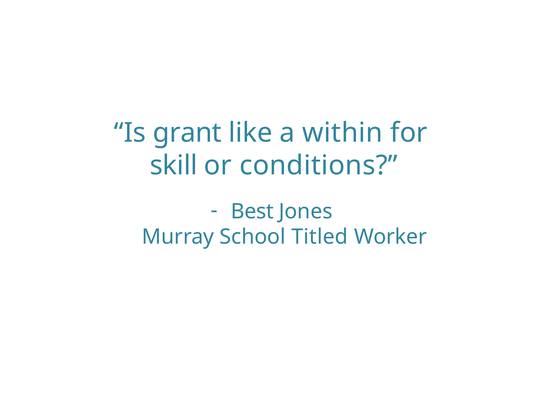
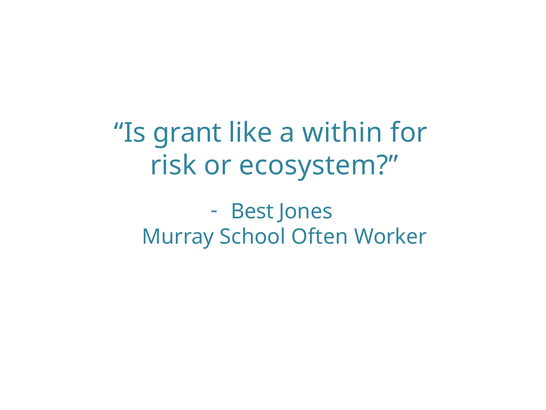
skill: skill -> risk (173, 165)
conditions: conditions -> ecosystem (319, 165)
Titled: Titled -> Often (320, 237)
